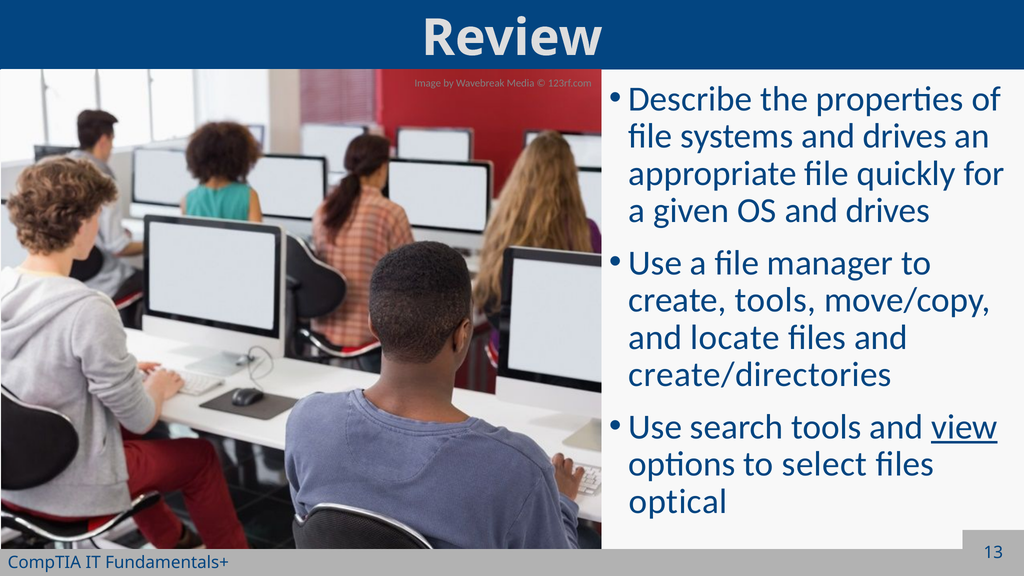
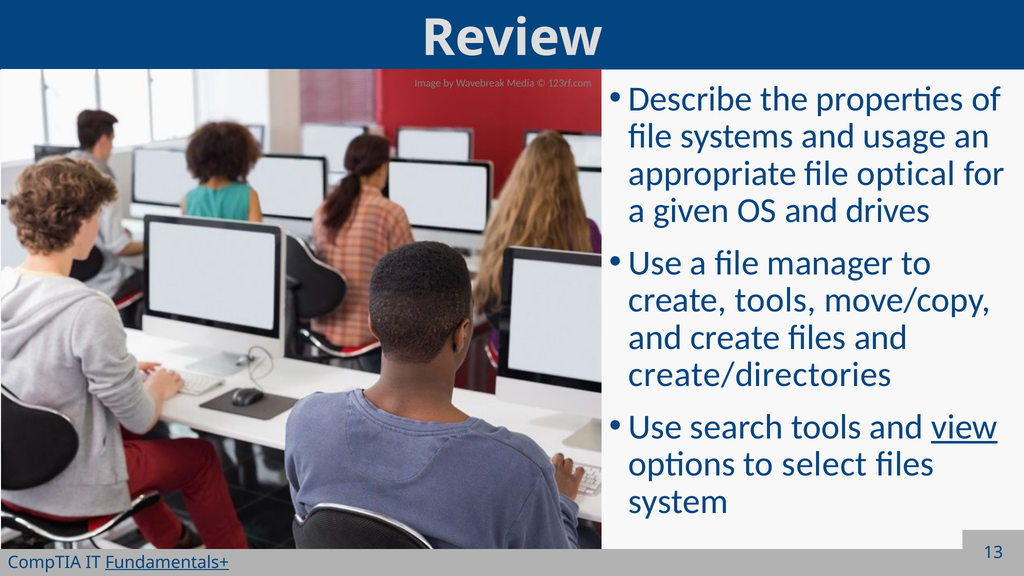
systems and drives: drives -> usage (905, 136)
quickly: quickly -> optical (906, 173)
and locate: locate -> create (735, 337)
optical: optical -> system (678, 501)
Fundamentals+ underline: none -> present (167, 562)
